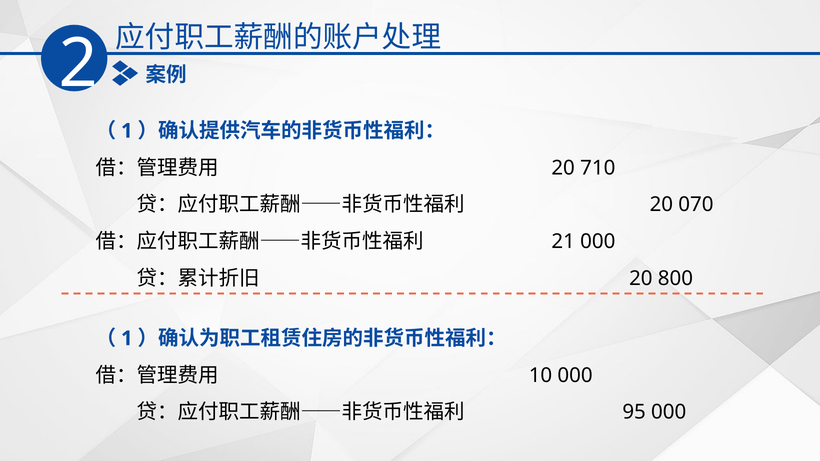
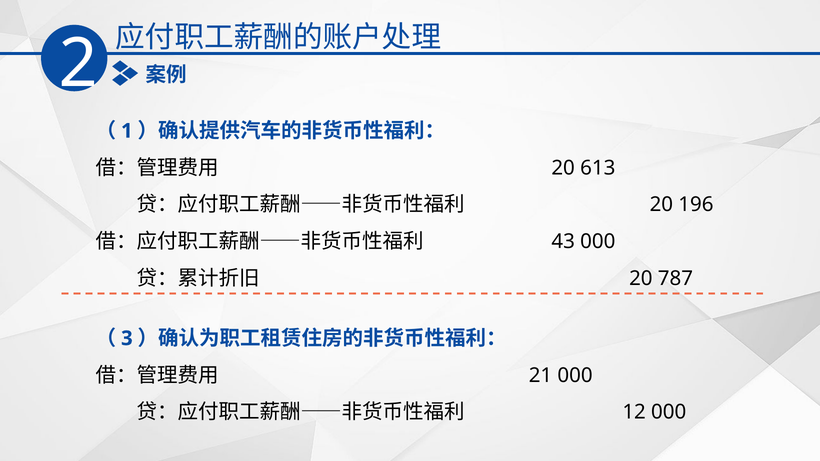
710: 710 -> 613 (598, 168)
070: 070 -> 196 (696, 205)
21: 21 -> 43 (563, 242)
800: 800 -> 787 (675, 279)
1: 1 -> 3 (127, 339)
10: 10 -> 21 (541, 375)
95: 95 -> 12 (634, 412)
